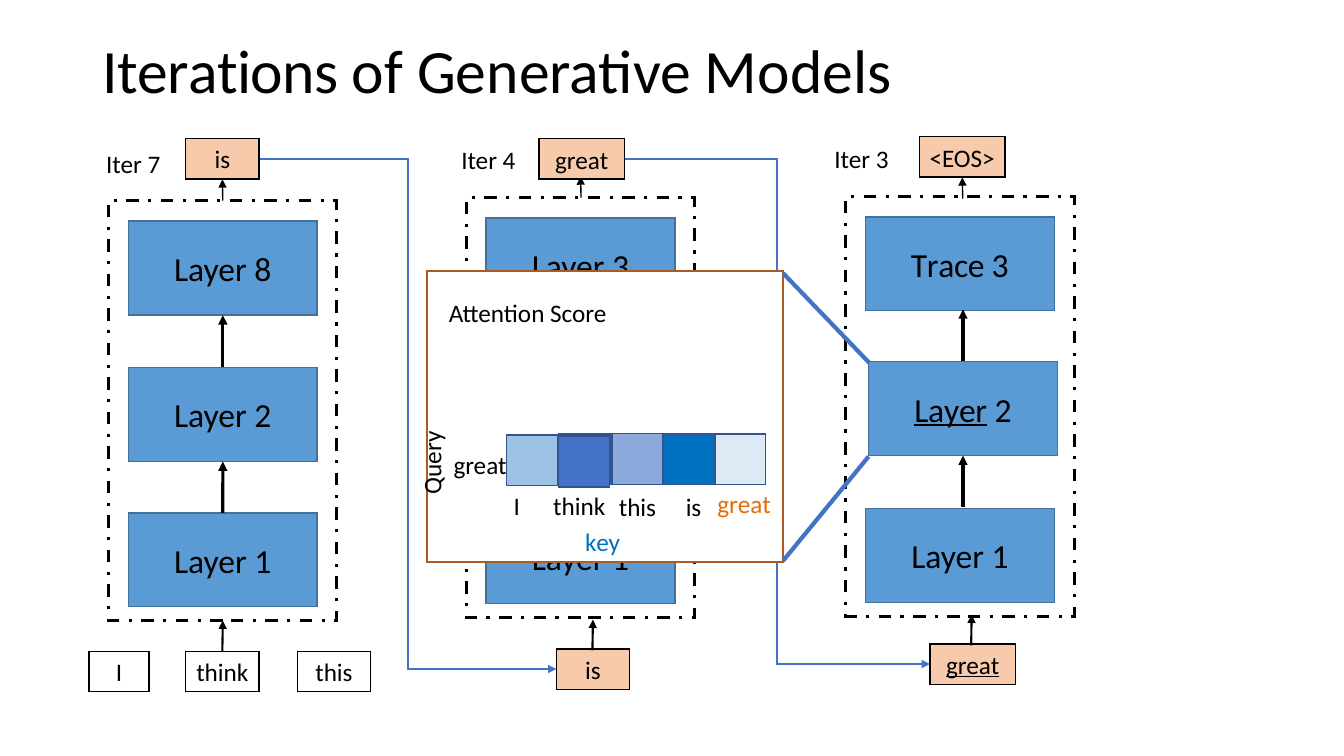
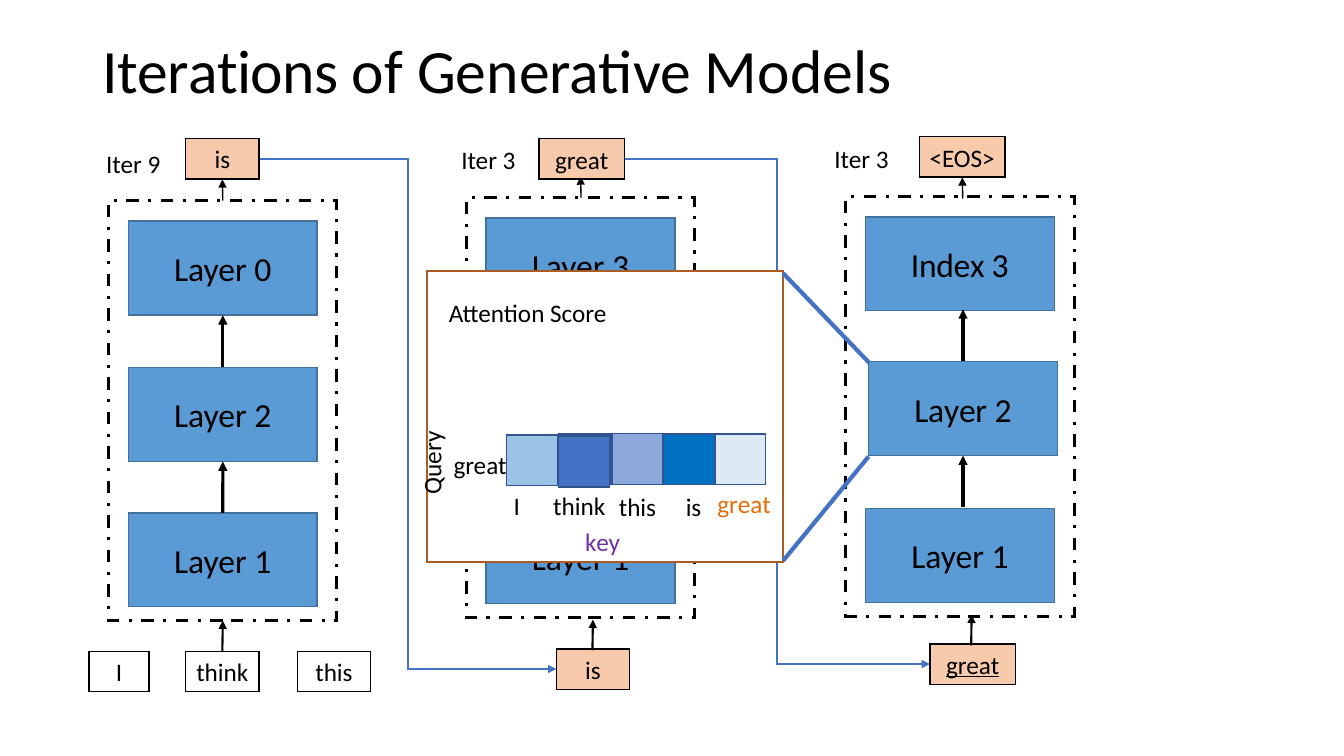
4: 4 -> 3 (509, 161)
7: 7 -> 9 (154, 165)
Trace: Trace -> Index (948, 266)
8: 8 -> 0 (263, 270)
Layer underline: present -> none (951, 411)
key colour: blue -> purple (603, 543)
